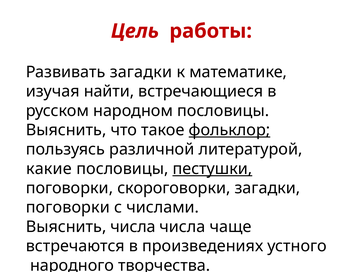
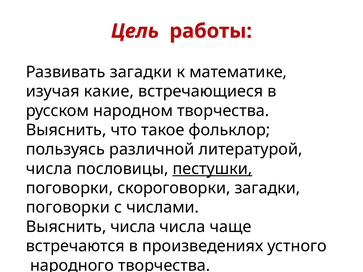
найти: найти -> какие (109, 91)
народном пословицы: пословицы -> творчества (223, 111)
фольклор underline: present -> none (229, 130)
какие: какие -> числа (49, 169)
